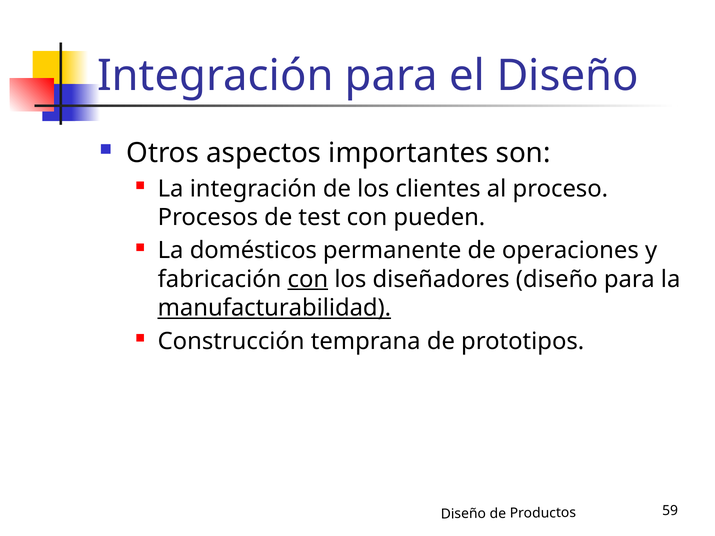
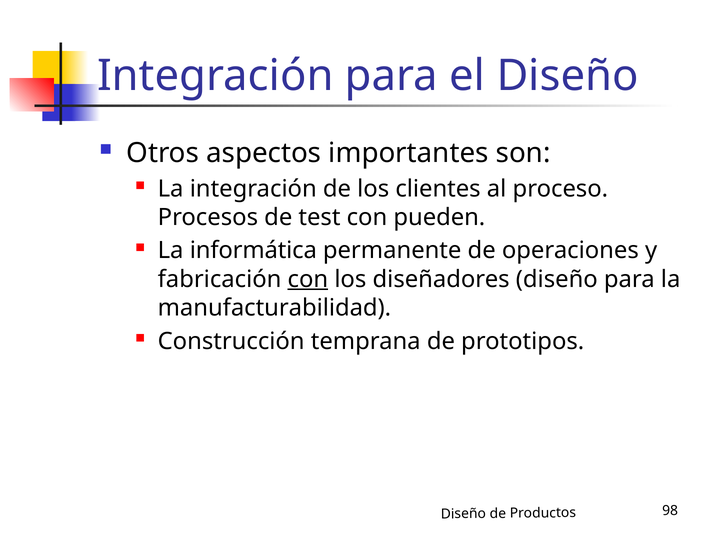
domésticos: domésticos -> informática (253, 251)
manufacturabilidad underline: present -> none (274, 308)
59: 59 -> 98 (670, 511)
